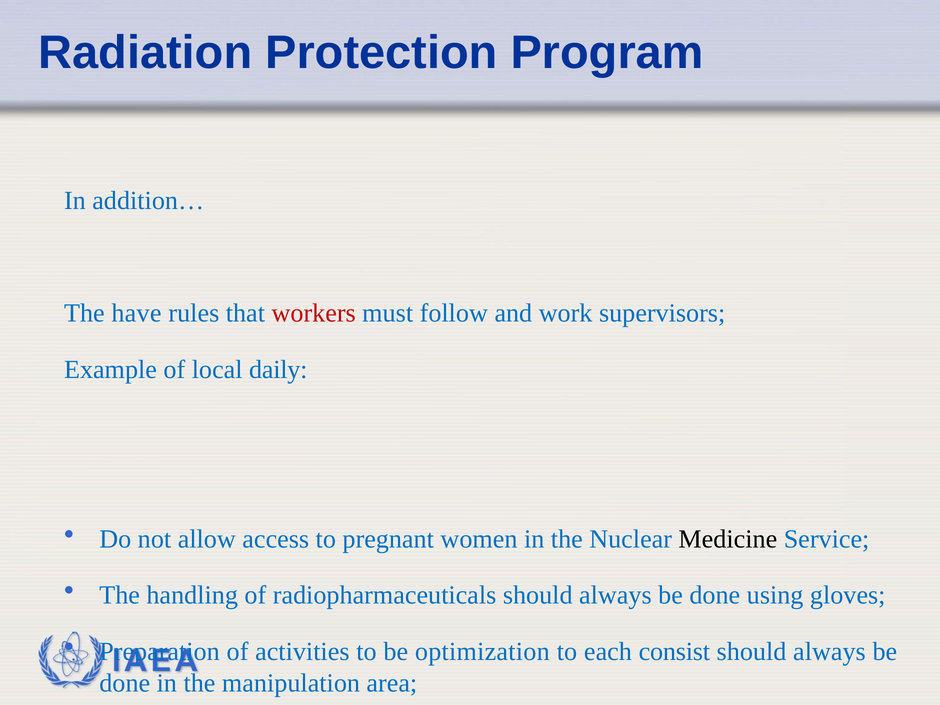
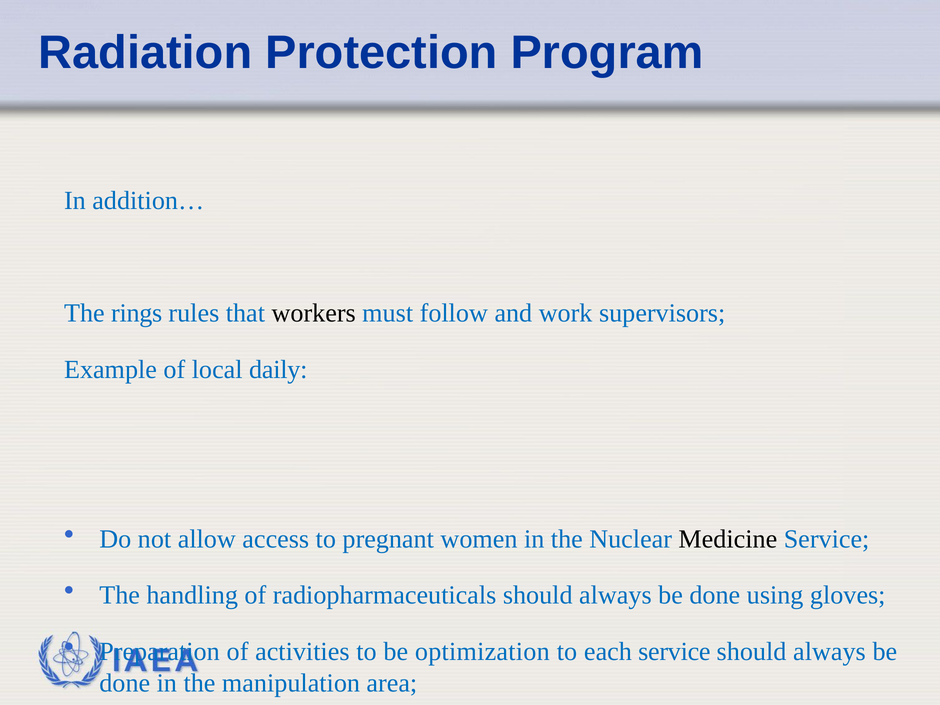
have: have -> rings (137, 313)
workers colour: red -> black (314, 313)
each consist: consist -> service (674, 652)
